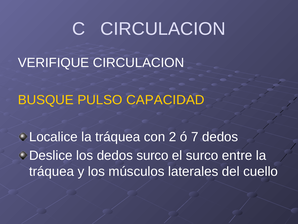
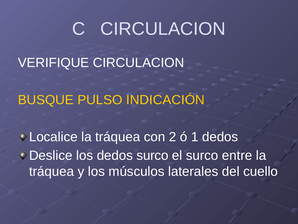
CAPACIDAD: CAPACIDAD -> INDICACIÓN (165, 100)
7: 7 -> 1 (195, 137)
